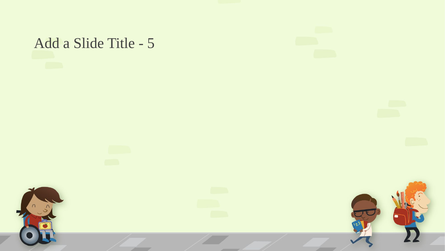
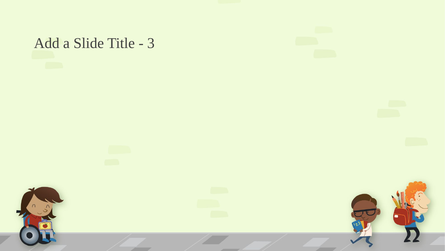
5: 5 -> 3 (151, 43)
